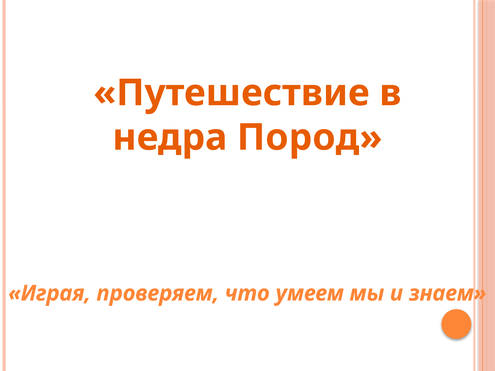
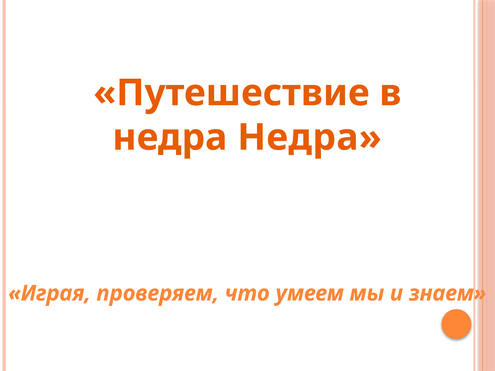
недра Пород: Пород -> Недра (310, 138)
